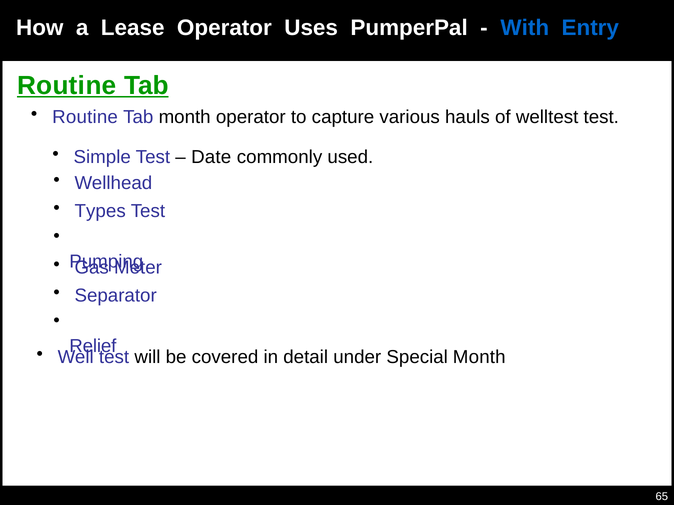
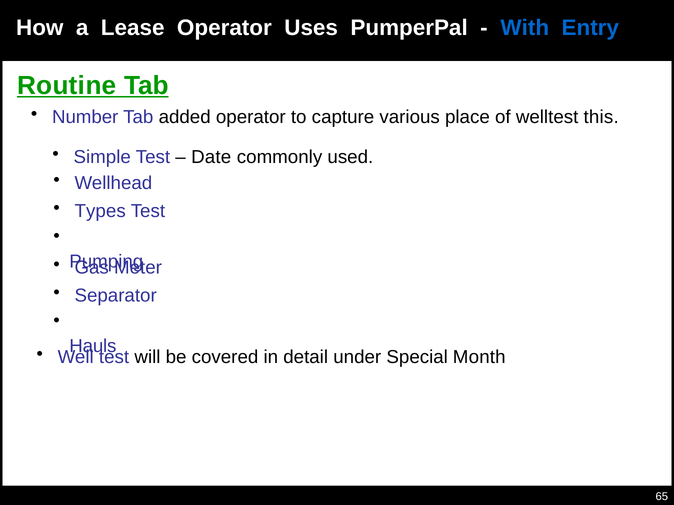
Routine: Routine -> Number (85, 117)
Tab month: month -> added (185, 117)
hauls: hauls -> place (467, 117)
welltest test: test -> this (601, 117)
Relief: Relief -> Hauls (93, 346)
